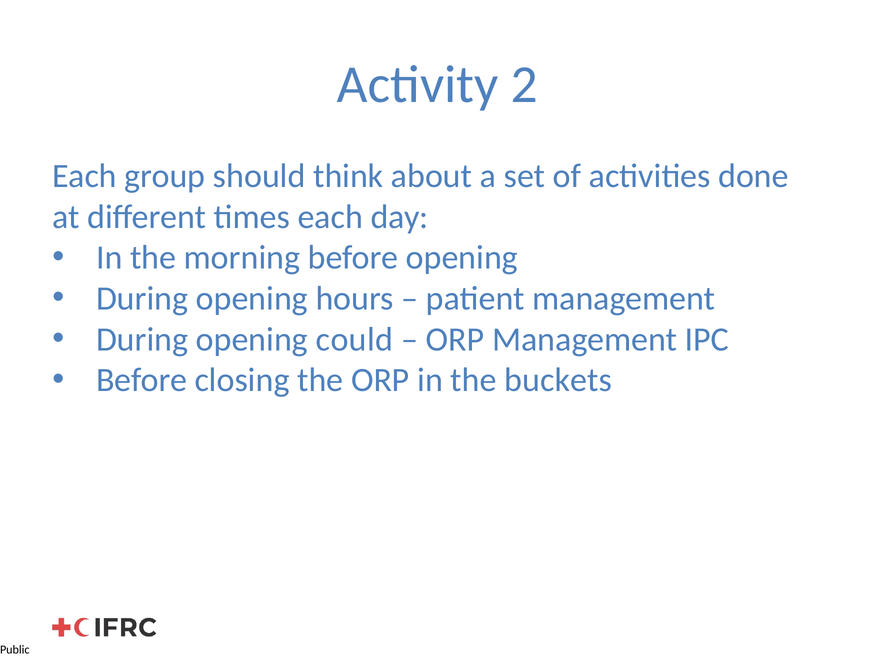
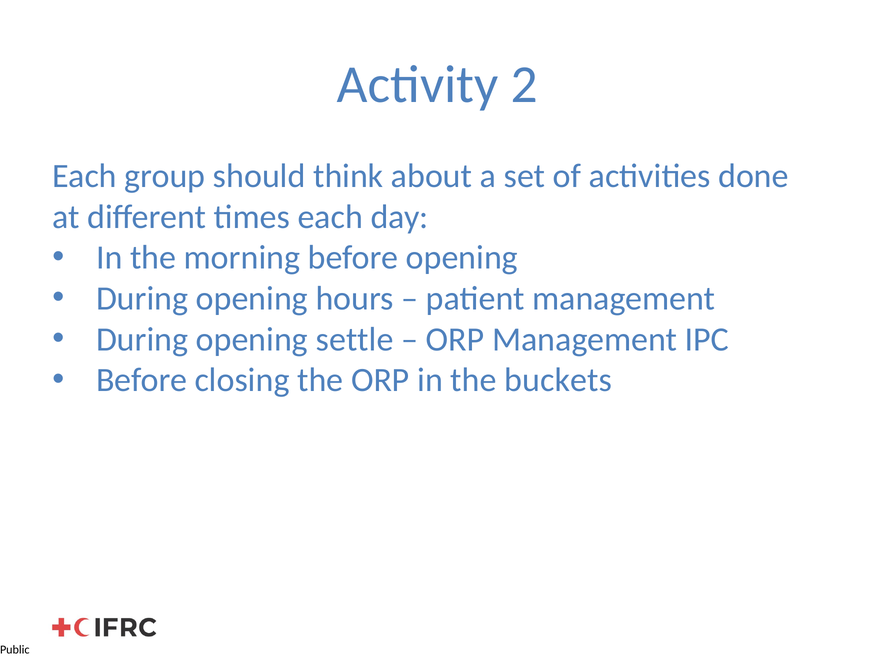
could: could -> settle (355, 339)
